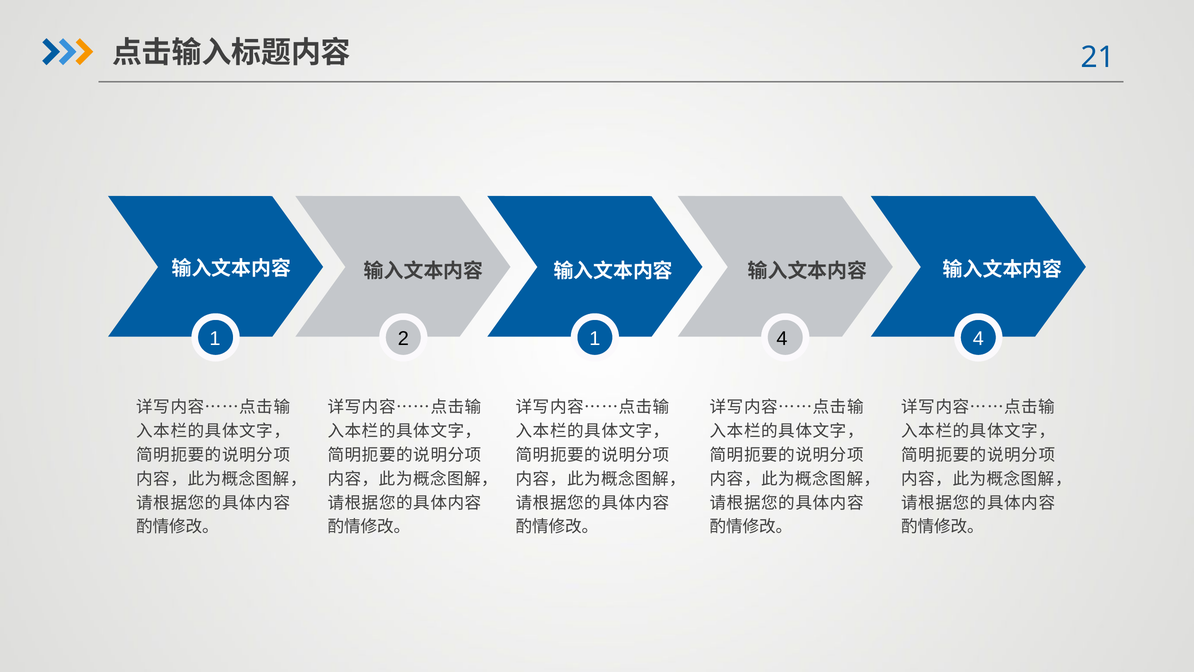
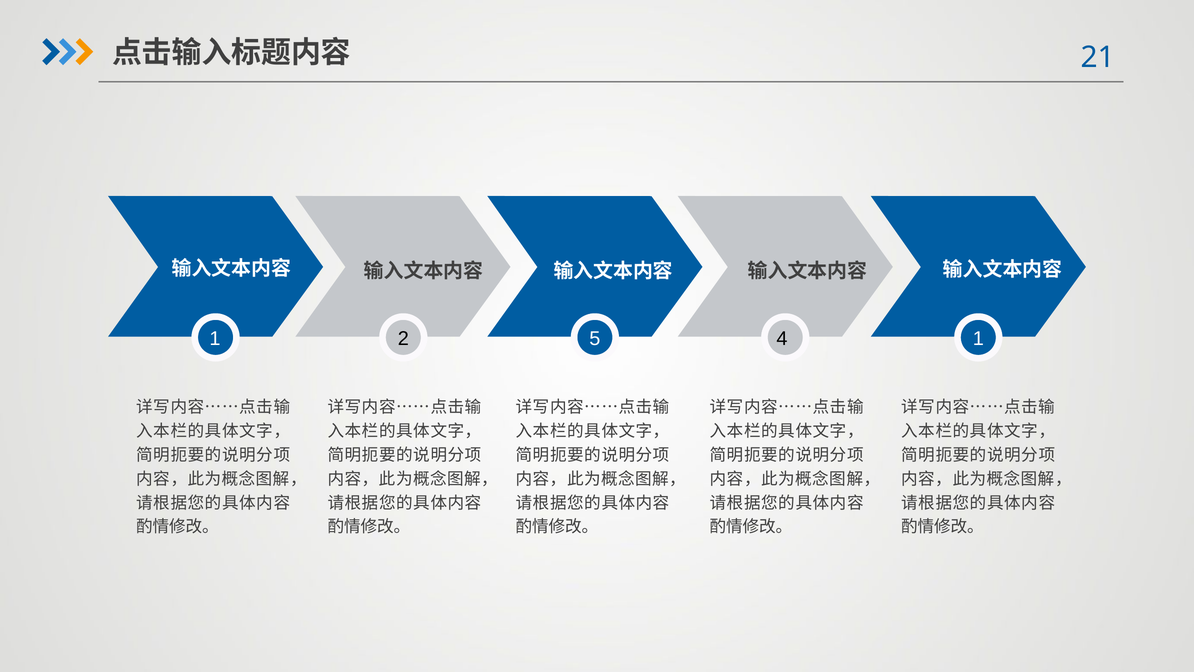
2 1: 1 -> 5 (595, 339)
4 4: 4 -> 1 (978, 339)
